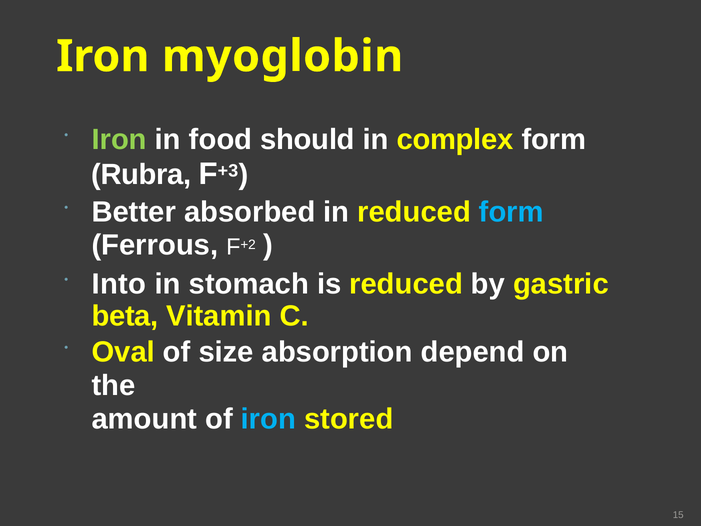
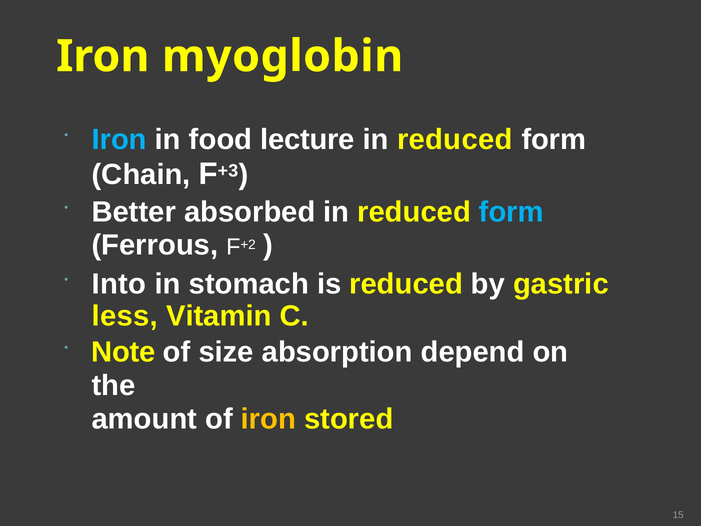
Iron colour: light green -> light blue (119, 140)
should: should -> lecture (308, 140)
complex: complex -> reduced (455, 140)
Rubra: Rubra -> Chain (141, 175)
beta: beta -> less (125, 316)
Oval: Oval -> Note (123, 352)
iron colour: light blue -> yellow (268, 419)
